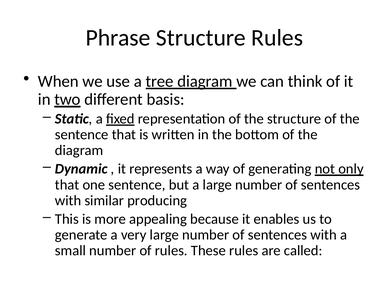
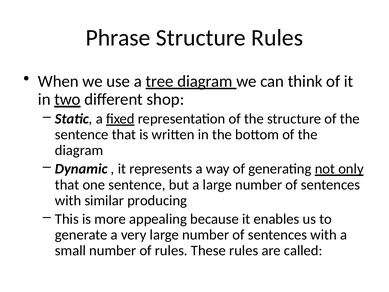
basis: basis -> shop (165, 99)
